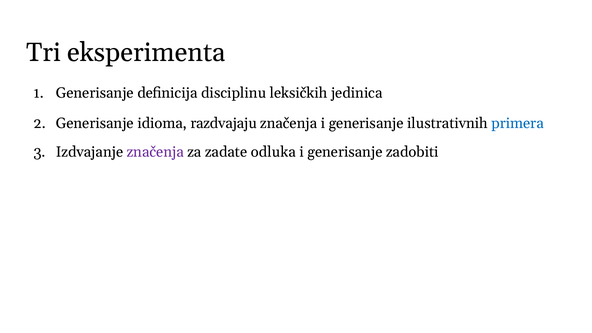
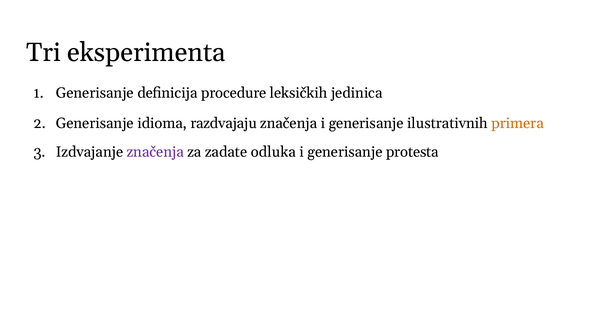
disciplinu: disciplinu -> procedure (234, 93)
primera colour: blue -> orange (518, 123)
zadobiti: zadobiti -> protesta (412, 152)
